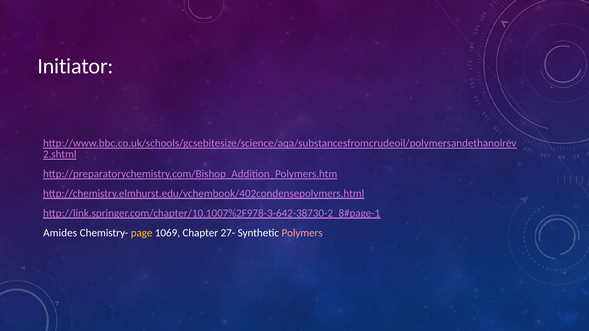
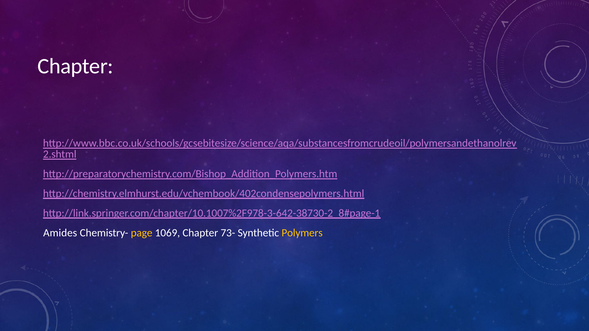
Initiator: Initiator -> Chapter (75, 66)
27-: 27- -> 73- (228, 233)
Polymers colour: pink -> yellow (302, 233)
